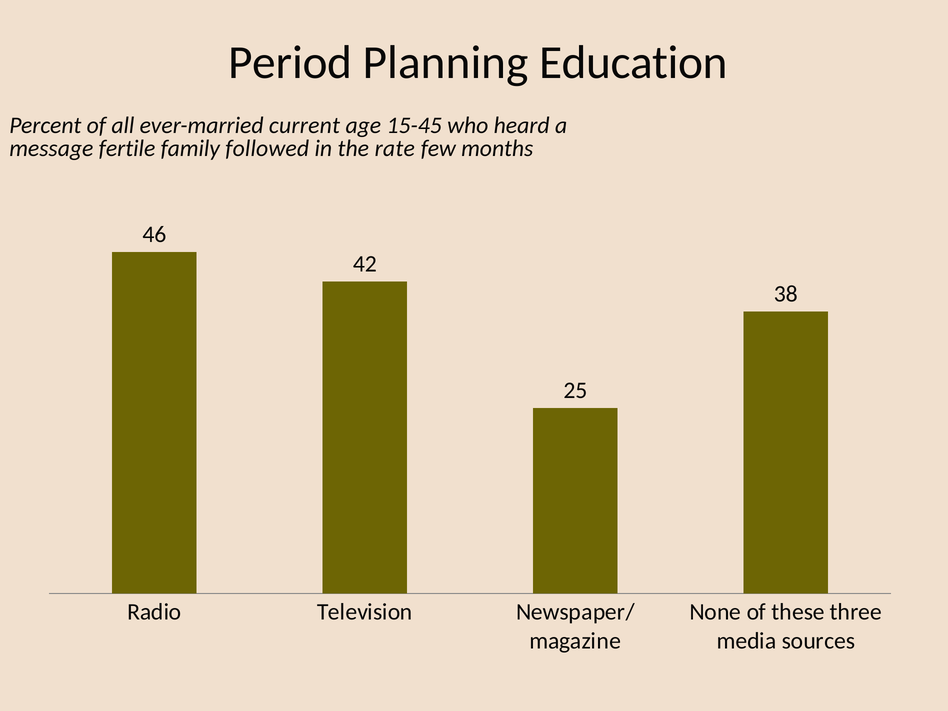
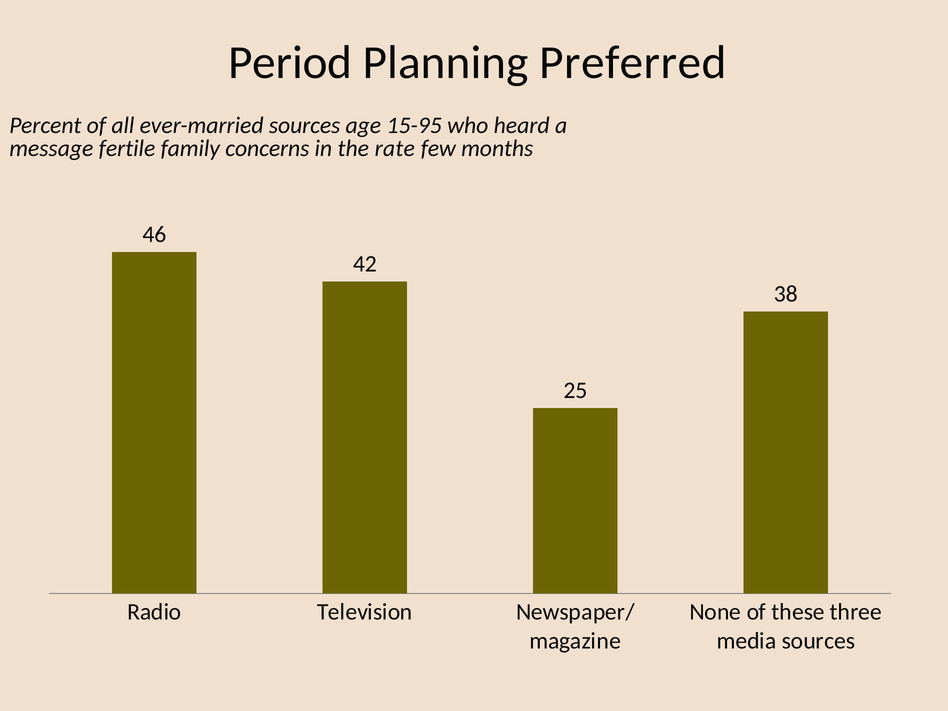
Education: Education -> Preferred (633, 63)
ever-married current: current -> sources (305, 126)
15-45: 15-45 -> 15-95 (414, 126)
followed: followed -> concerns (267, 148)
